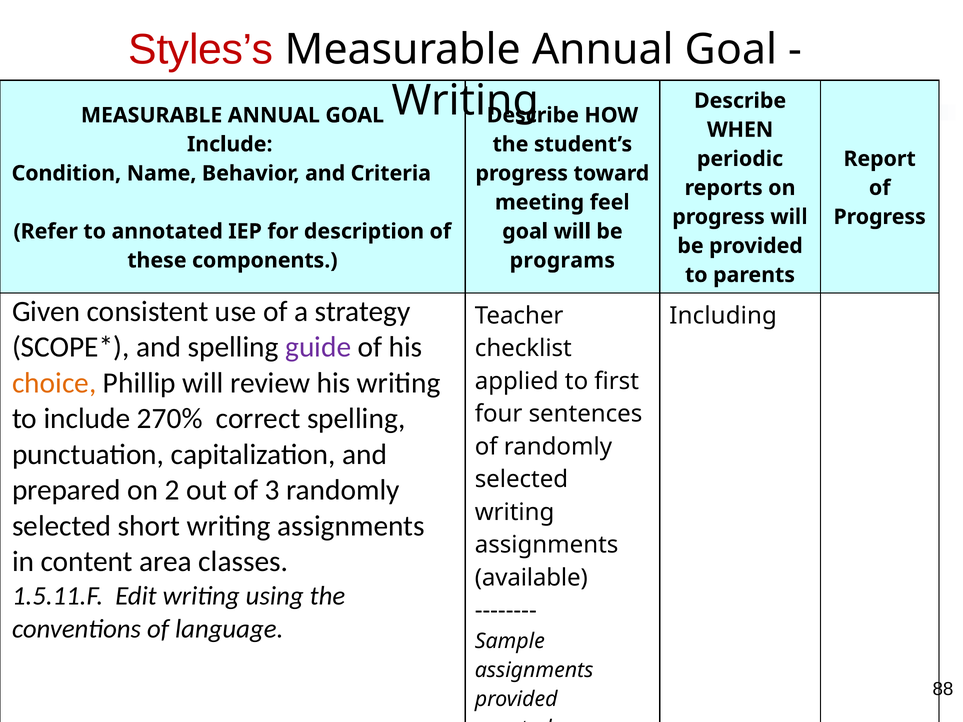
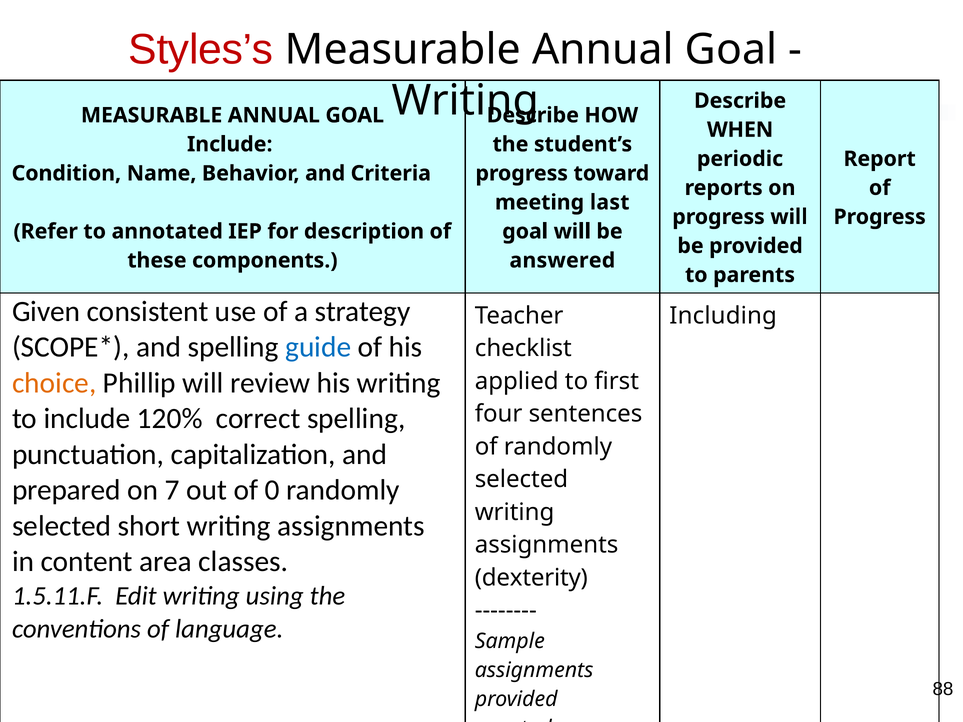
feel: feel -> last (610, 202)
programs: programs -> answered (562, 261)
guide colour: purple -> blue (318, 347)
270%: 270% -> 120% (170, 419)
2: 2 -> 7 (172, 490)
3: 3 -> 0 (272, 490)
available: available -> dexterity (531, 578)
